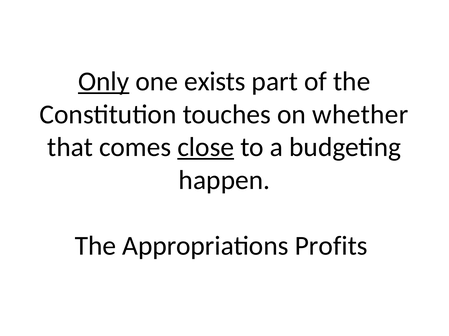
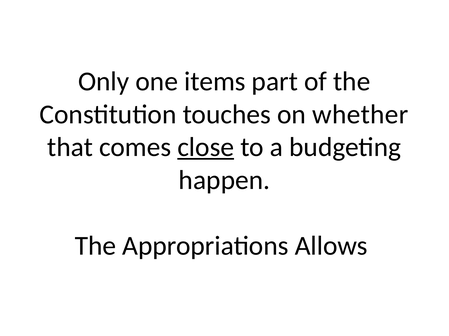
Only underline: present -> none (104, 82)
exists: exists -> items (215, 82)
Profits: Profits -> Allows (331, 246)
